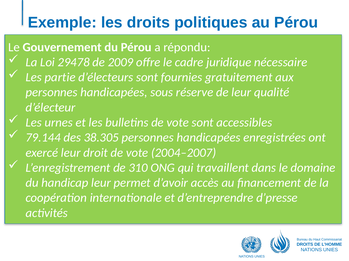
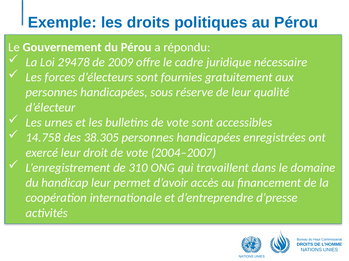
partie: partie -> forces (60, 77)
79.144: 79.144 -> 14.758 (43, 138)
